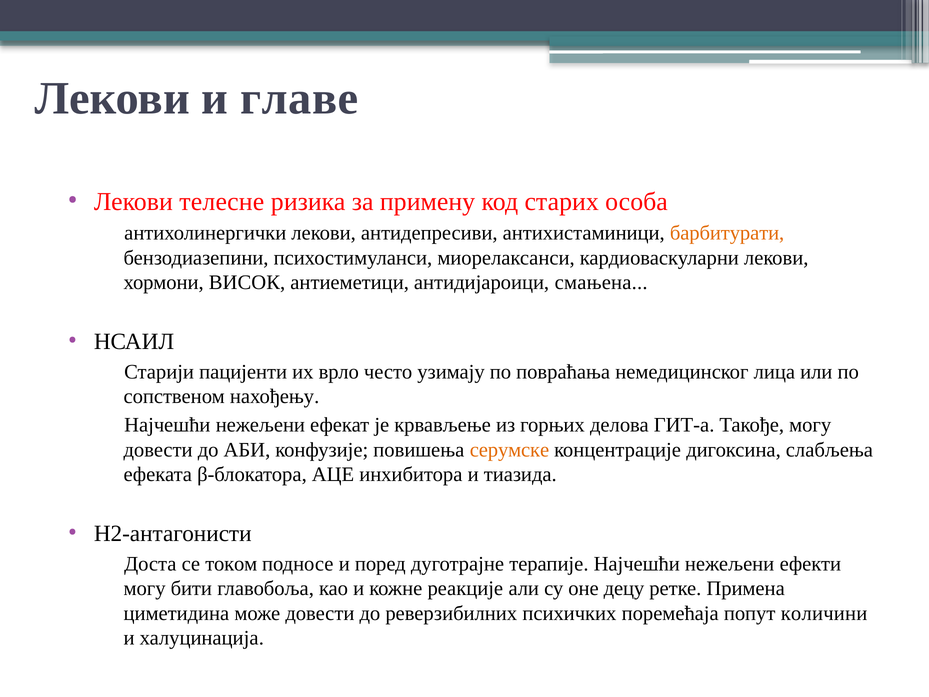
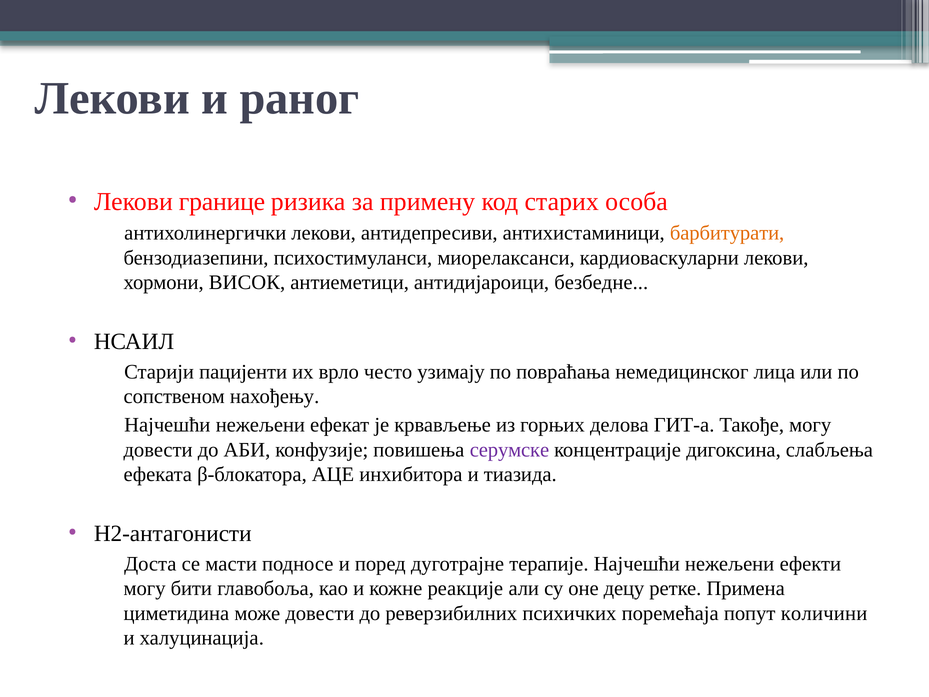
главе: главе -> раног (299, 99)
телесне: телесне -> границе (222, 202)
смањена: смањена -> безбедне (601, 283)
серумске colour: orange -> purple (509, 450)
током: током -> масти (231, 564)
